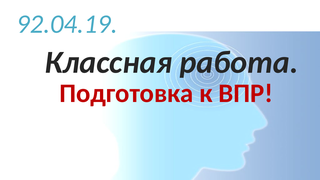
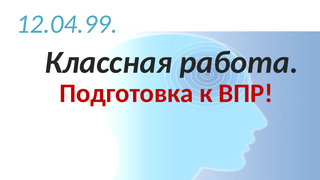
92.04.19: 92.04.19 -> 12.04.99 (67, 24)
